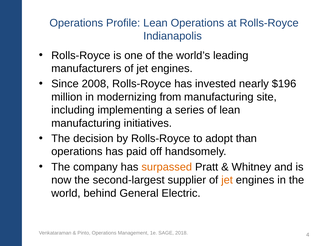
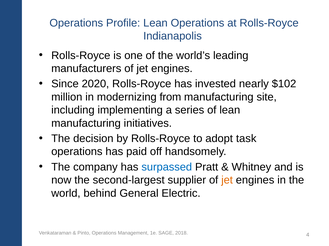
2008: 2008 -> 2020 (95, 84)
$196: $196 -> $102 (284, 84)
than: than -> task (246, 139)
surpassed colour: orange -> blue (167, 167)
